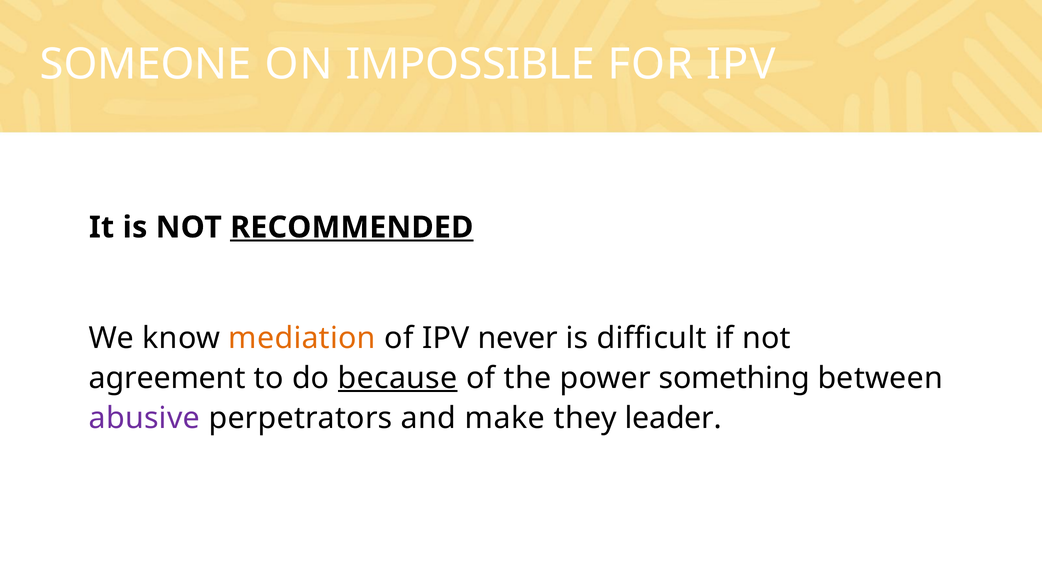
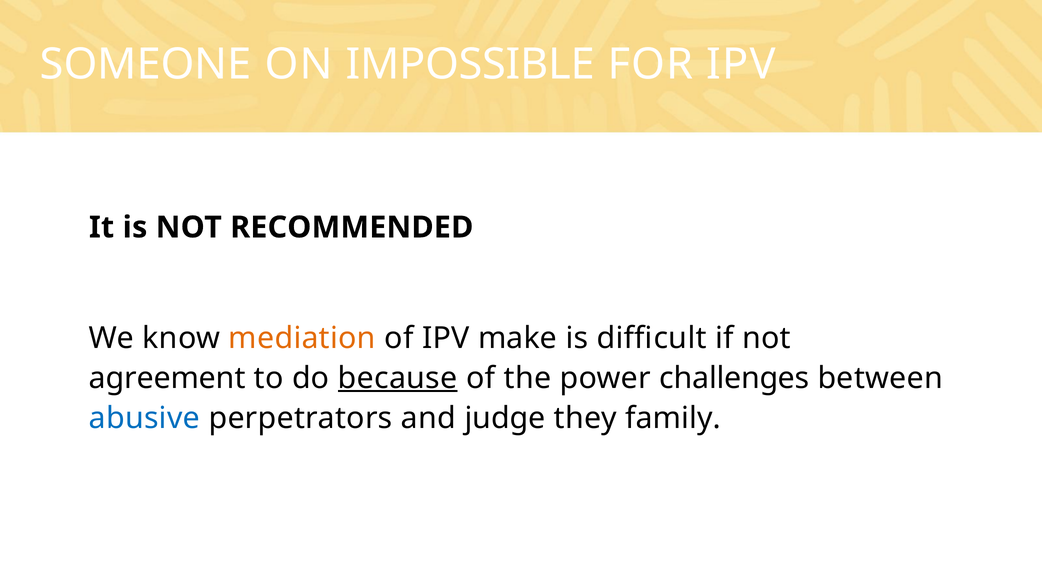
RECOMMENDED underline: present -> none (352, 227)
never: never -> make (518, 338)
something: something -> challenges (734, 378)
abusive colour: purple -> blue (144, 418)
make: make -> judge (505, 418)
leader: leader -> family (673, 418)
